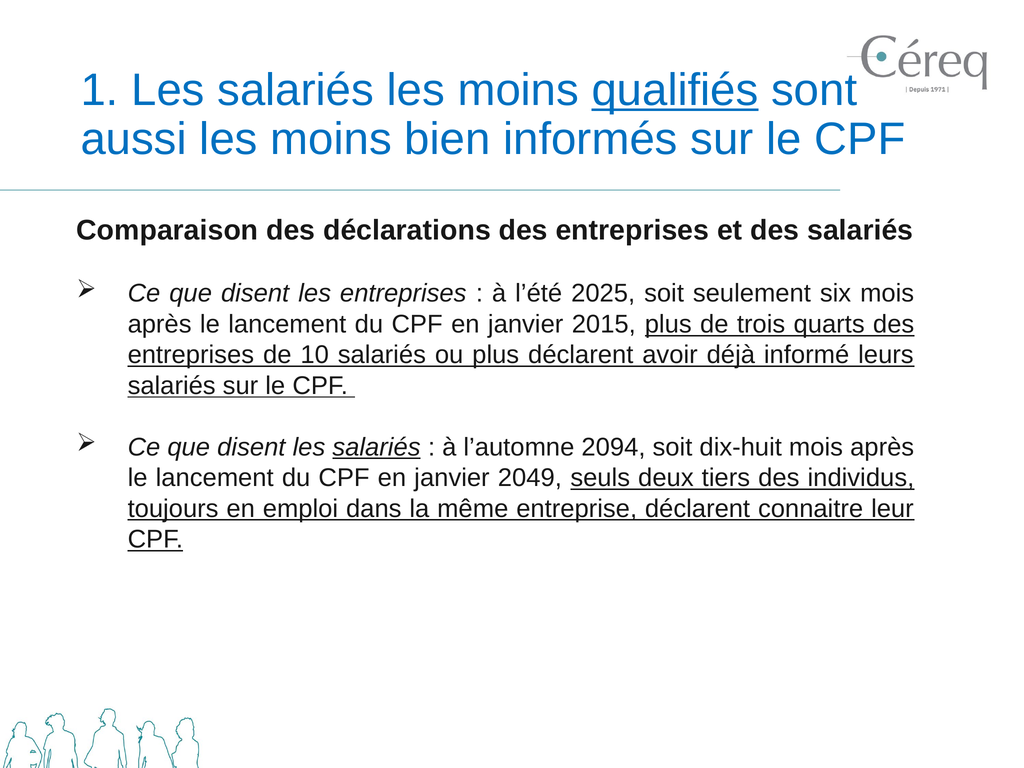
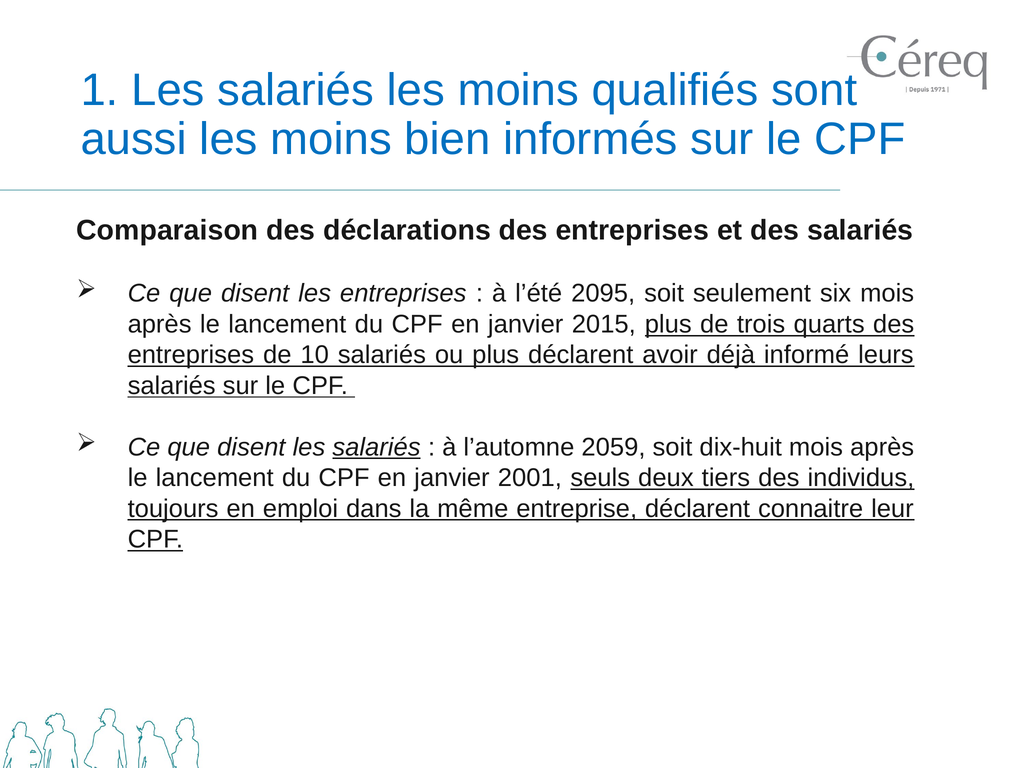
qualifiés underline: present -> none (675, 90)
2025: 2025 -> 2095 (603, 294)
2094: 2094 -> 2059 (613, 447)
2049: 2049 -> 2001 (530, 478)
